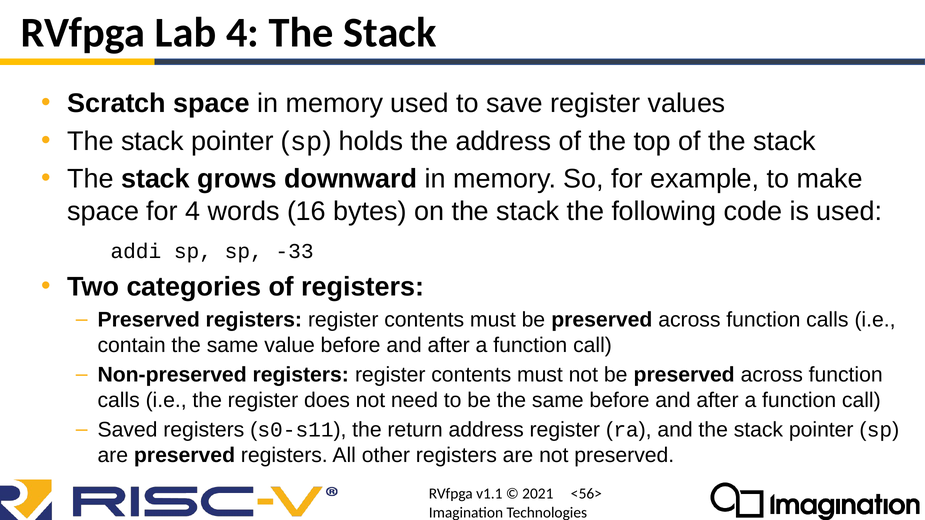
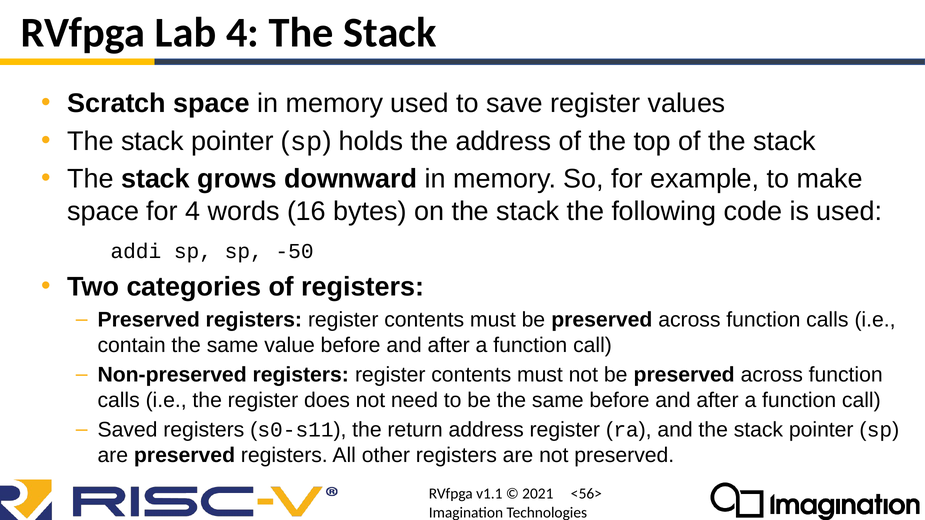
-33: -33 -> -50 (295, 251)
